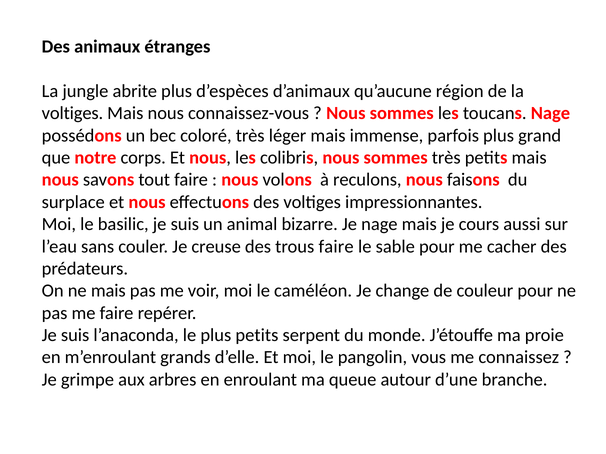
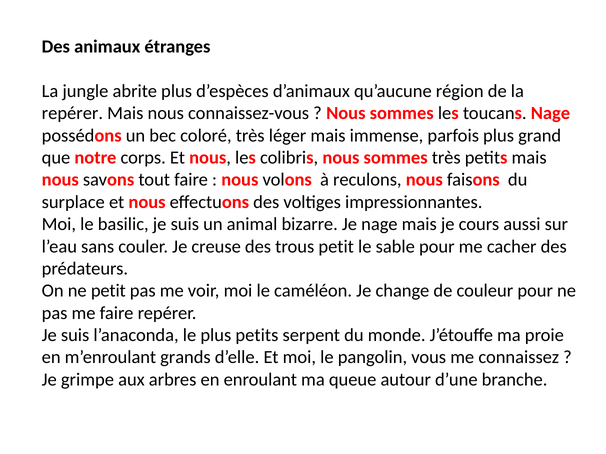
voltiges: voltiges -> repérer (72, 113)
trous faire: faire -> petit (336, 247)
ne mais: mais -> petit (108, 291)
